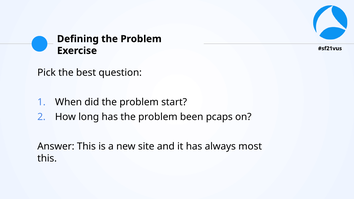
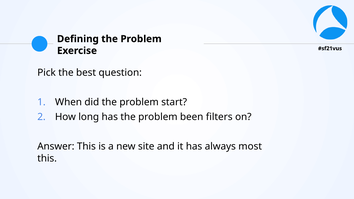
pcaps: pcaps -> filters (219, 117)
